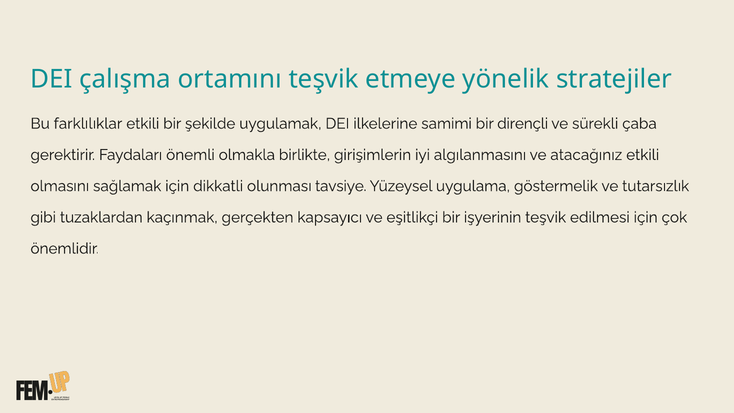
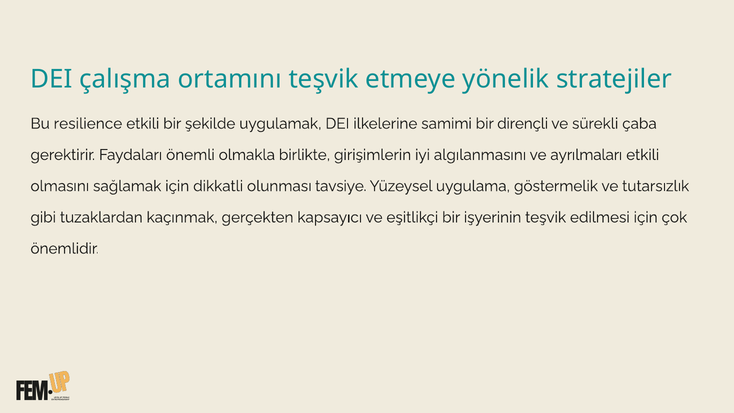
farklılıklar: farklılıklar -> resilience (88, 124)
atacağınız: atacağınız -> ayrılmaları (586, 155)
